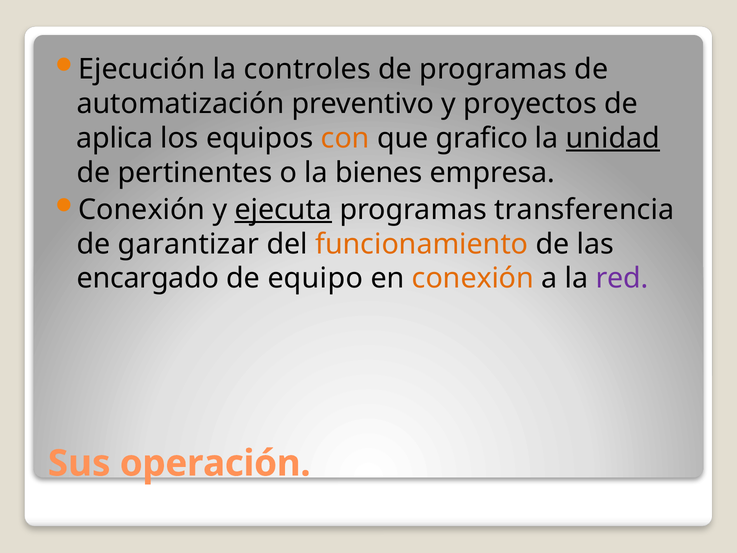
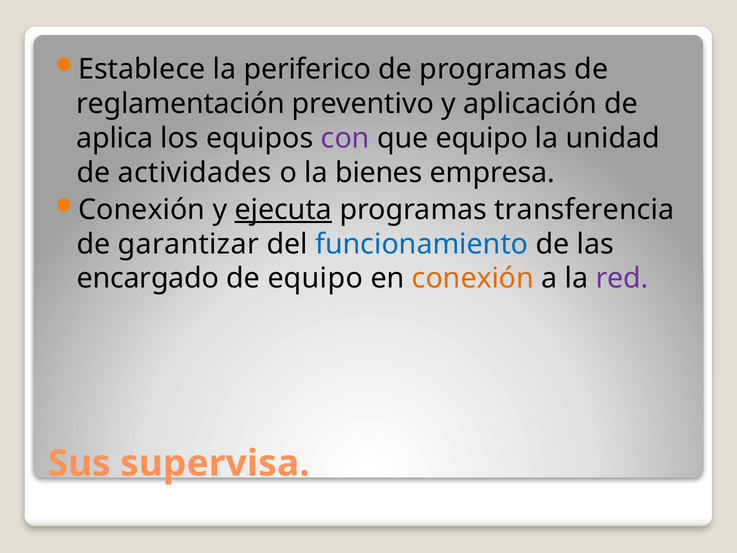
Ejecución: Ejecución -> Establece (142, 69)
controles: controles -> periferico (307, 69)
automatización: automatización -> reglamentación (181, 104)
proyectos: proyectos -> aplicación (530, 104)
con colour: orange -> purple (345, 138)
que grafico: grafico -> equipo (482, 138)
unidad underline: present -> none (613, 138)
pertinentes: pertinentes -> actividades (195, 173)
funcionamiento colour: orange -> blue (422, 244)
operación: operación -> supervisa (215, 463)
